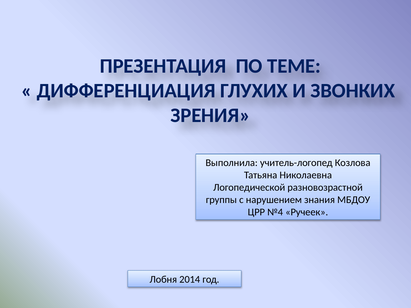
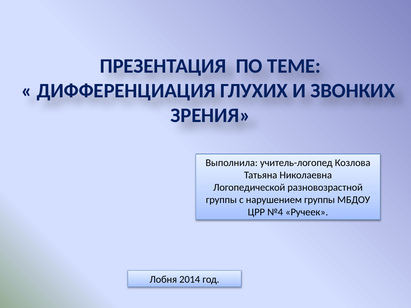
нарушением знания: знания -> группы (320, 200)
